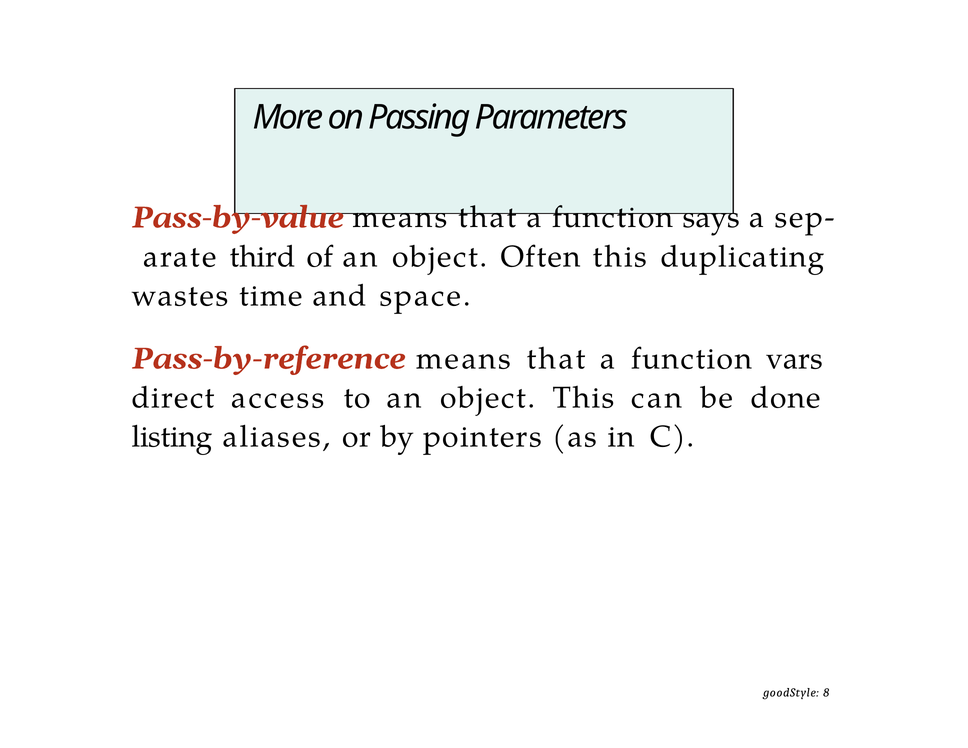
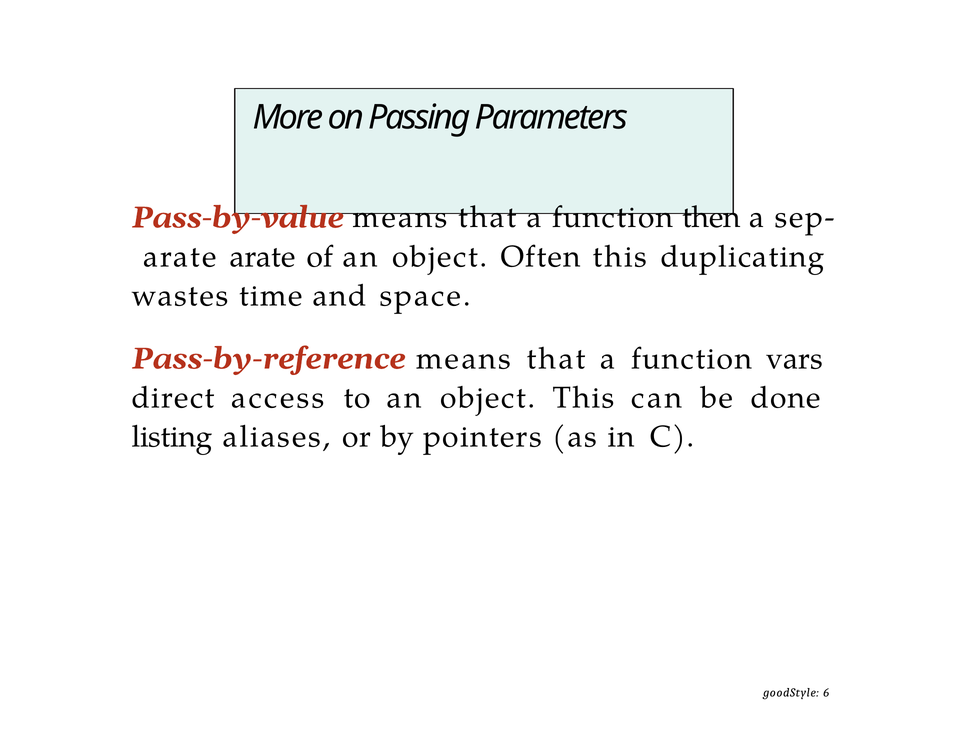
says: says -> then (711, 218)
arate third: third -> arate (263, 257)
8: 8 -> 6 (826, 692)
